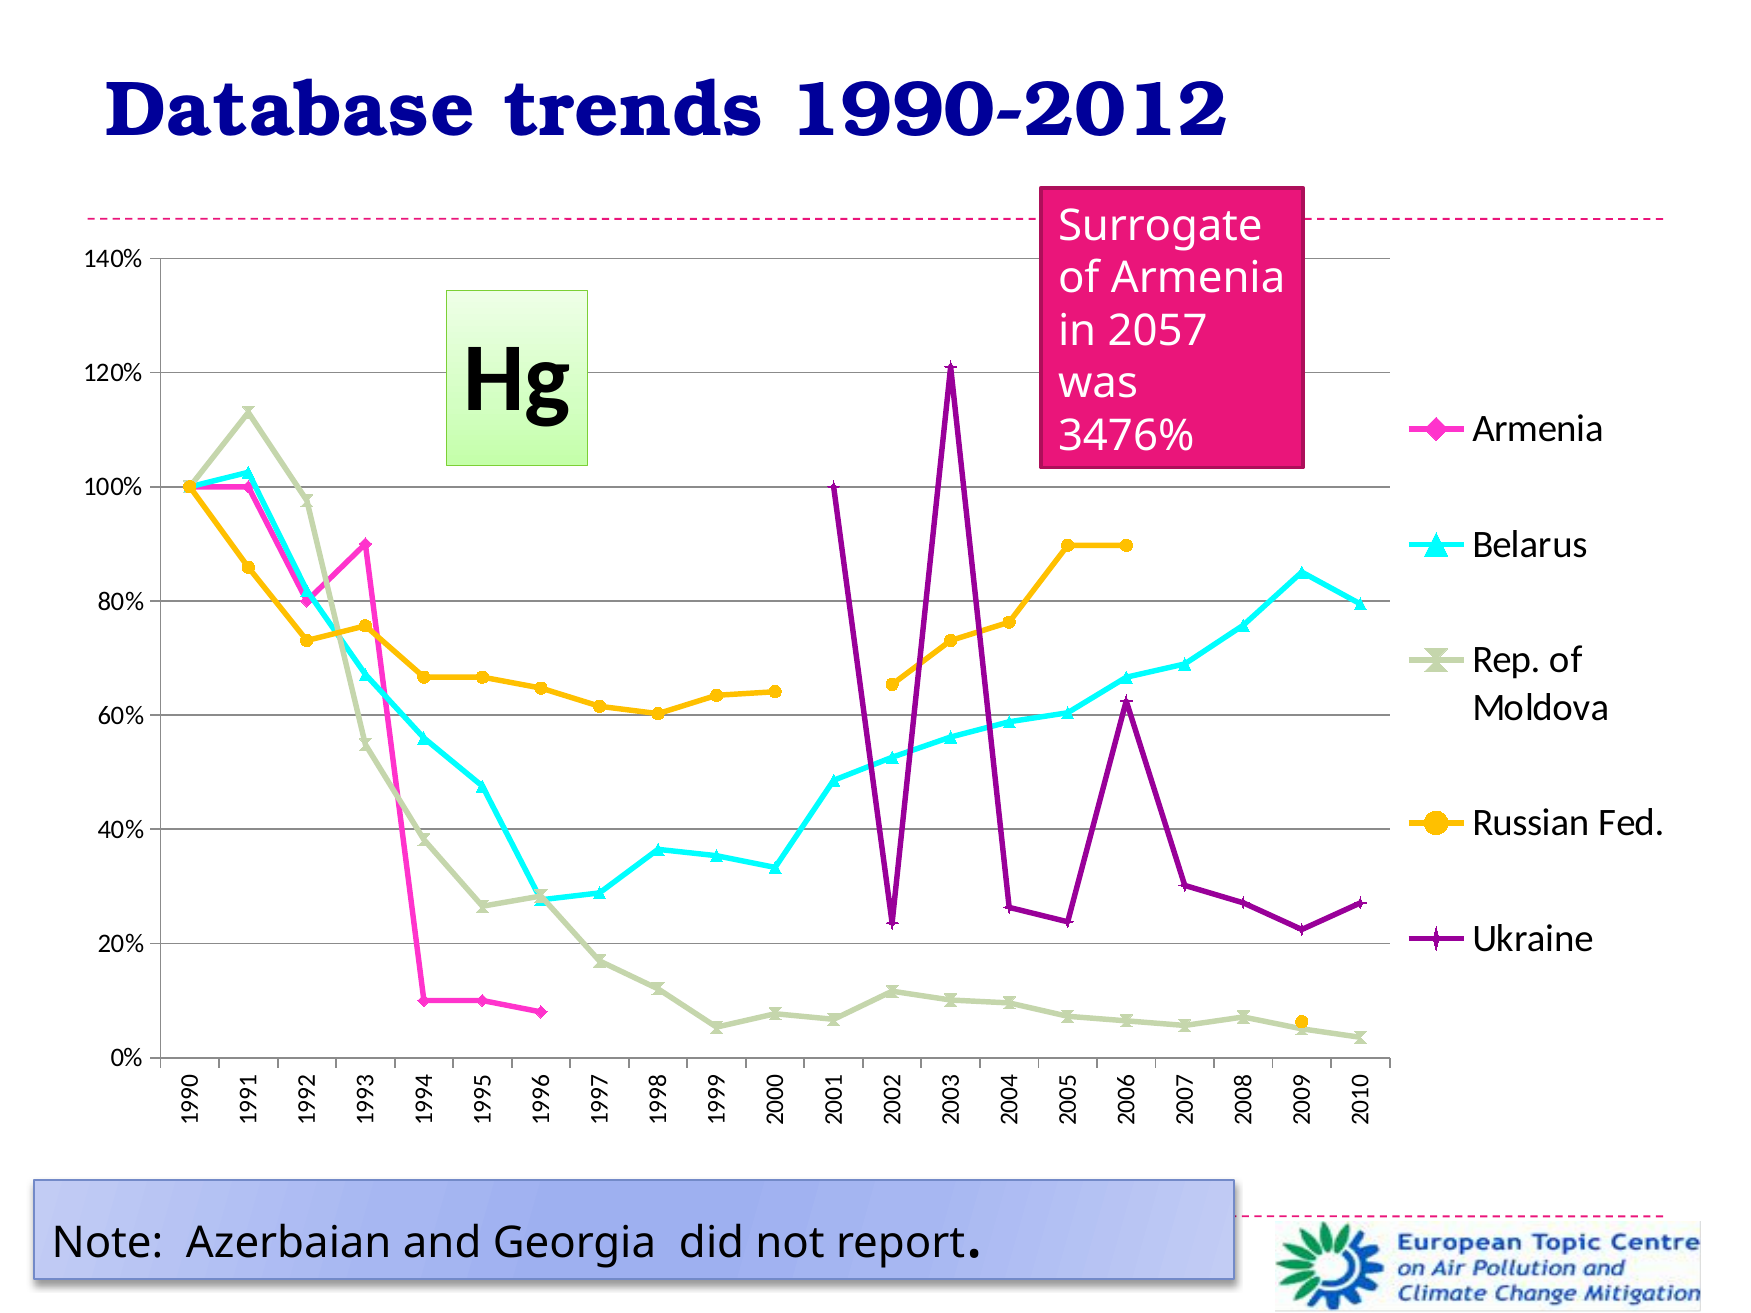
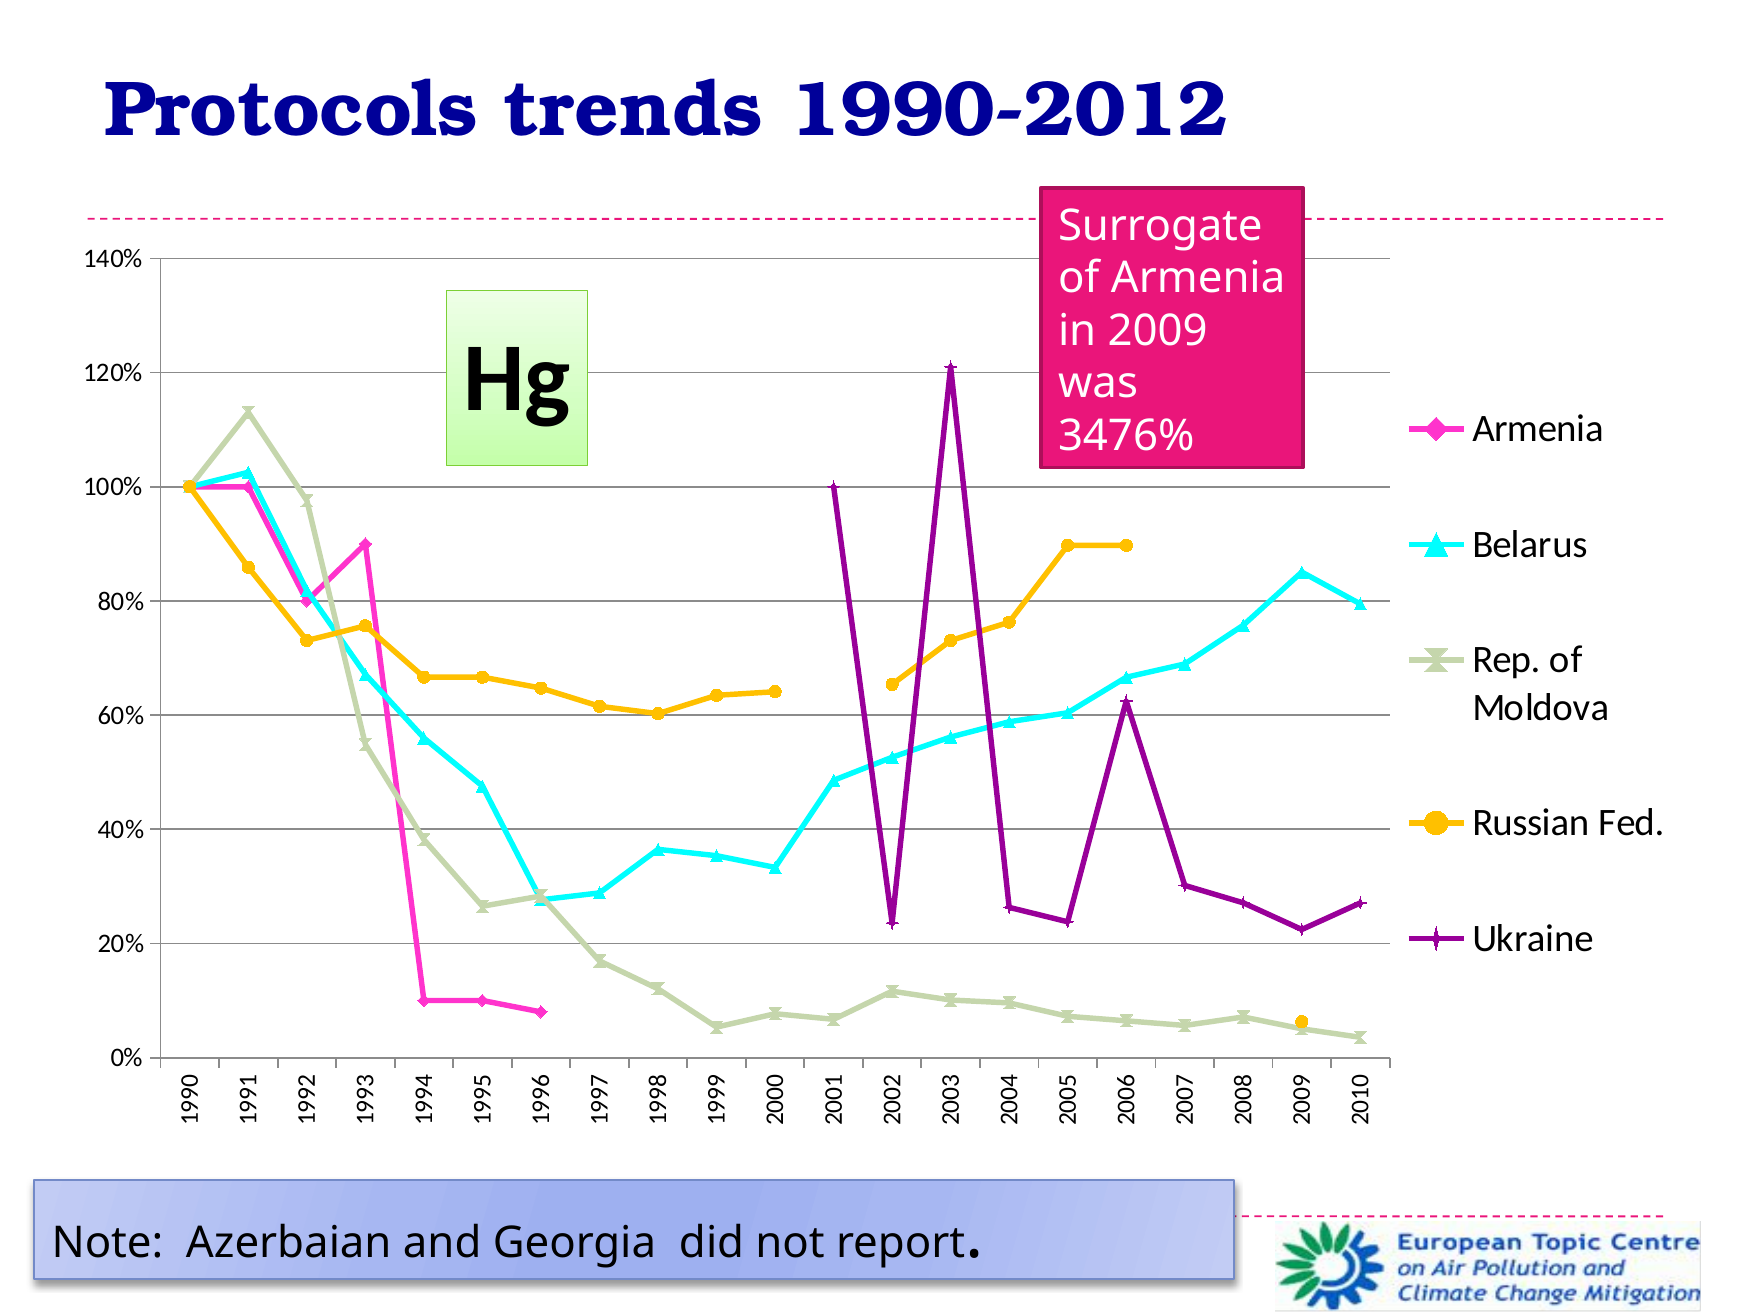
Database: Database -> Protocols (291, 110)
2057: 2057 -> 2009 (1158, 331)
